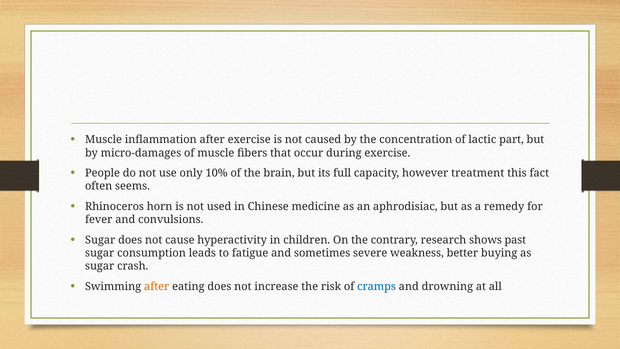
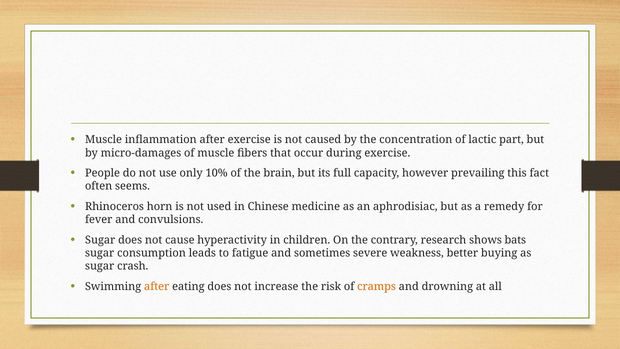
treatment: treatment -> prevailing (478, 173)
past: past -> bats (515, 240)
cramps colour: blue -> orange (377, 286)
